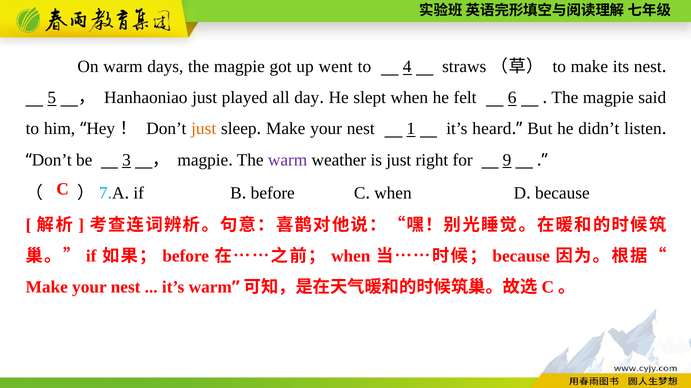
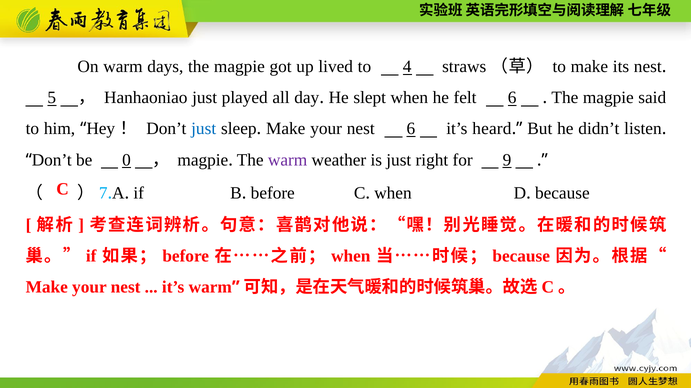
went: went -> lived (336, 67)
just colour: orange -> blue (204, 129)
nest 1: 1 -> 6 (411, 129)
3: 3 -> 0 (127, 160)
